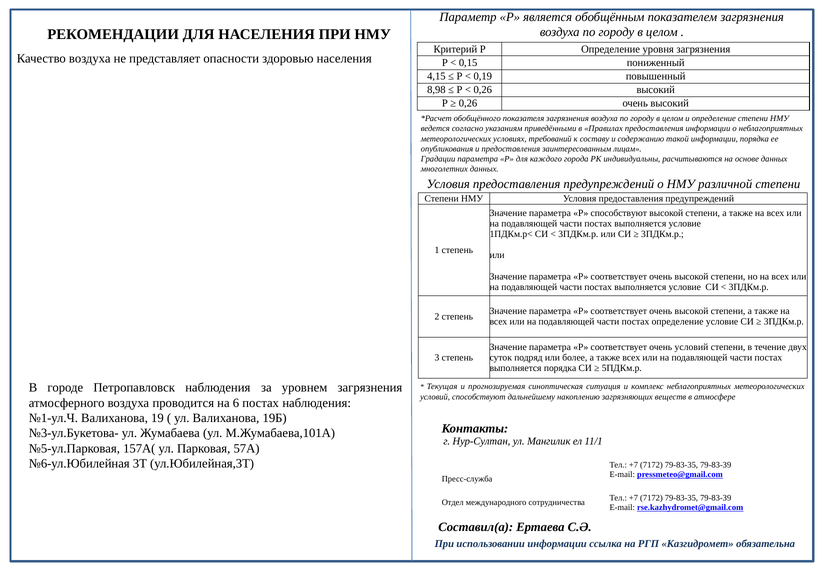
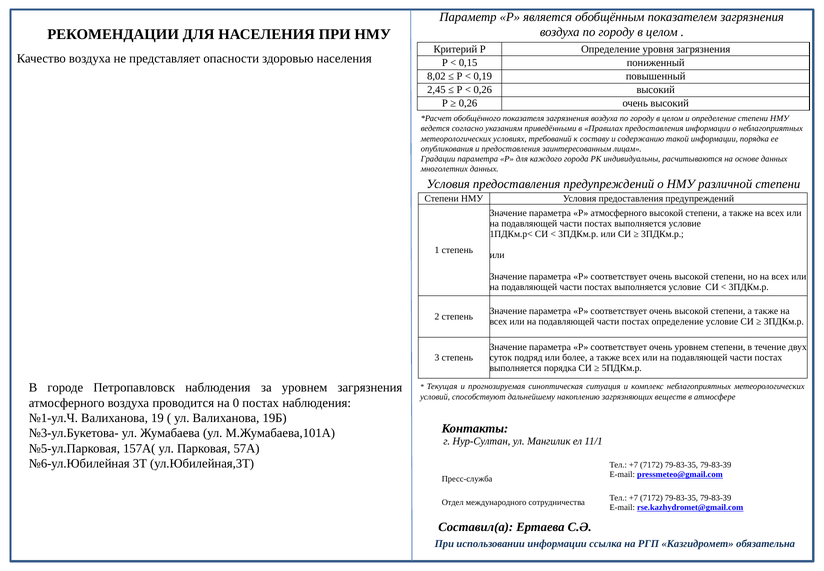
4,15: 4,15 -> 8,02 (436, 76)
8,98: 8,98 -> 2,45 (436, 90)
Р способствуют: способствуют -> атмосферного (619, 213)
очень условий: условий -> уровнем (692, 347)
6: 6 -> 0 (236, 402)
